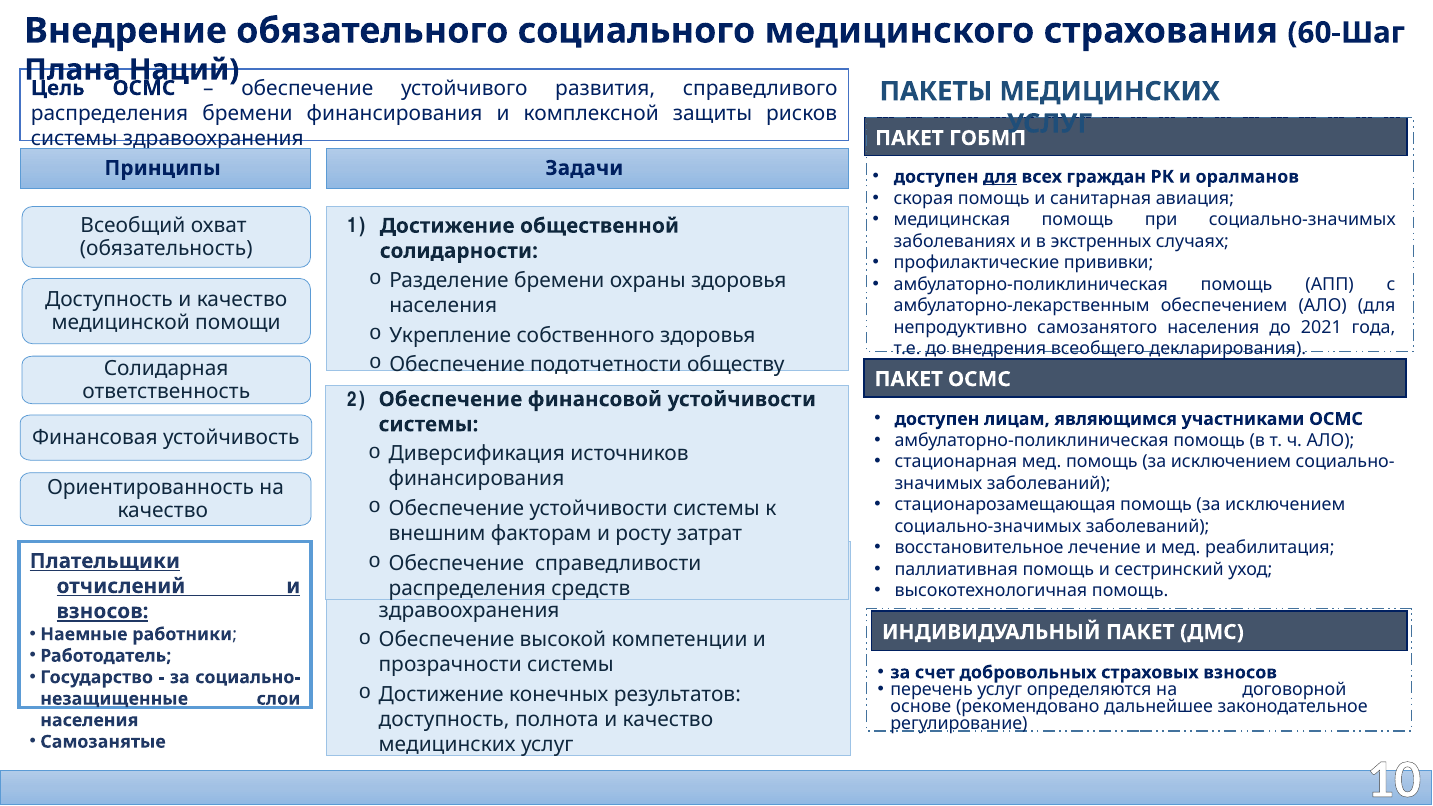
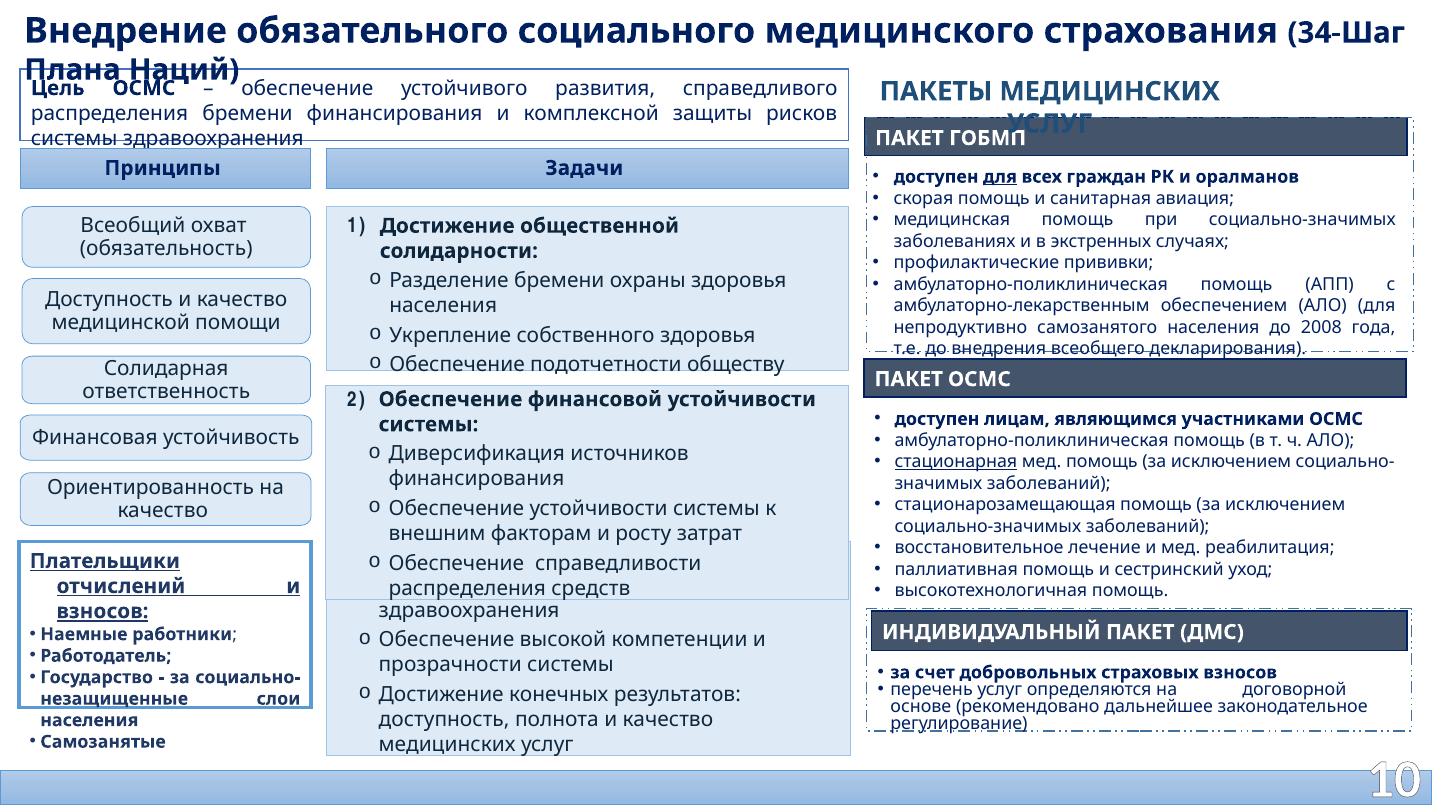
60-Шаг: 60-Шаг -> 34-Шаг (1346, 33)
2021: 2021 -> 2008 (1321, 327)
стационарная underline: none -> present (956, 462)
